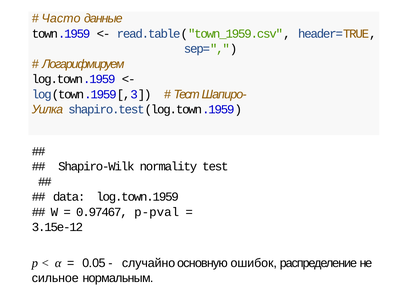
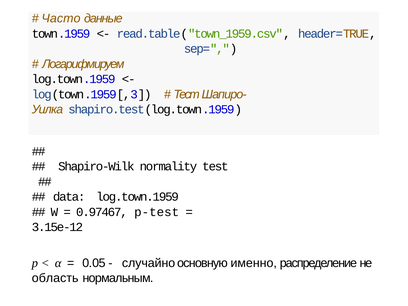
p-pval: p-pval -> p-test (157, 212)
ошибок: ошибок -> именно (254, 263)
сильное: сильное -> область (55, 278)
